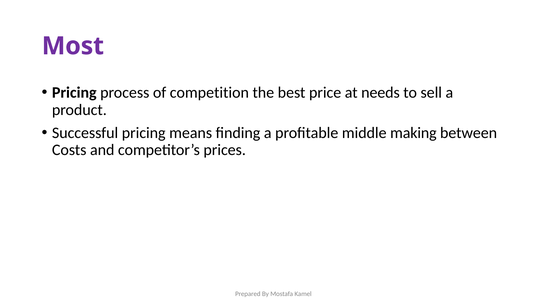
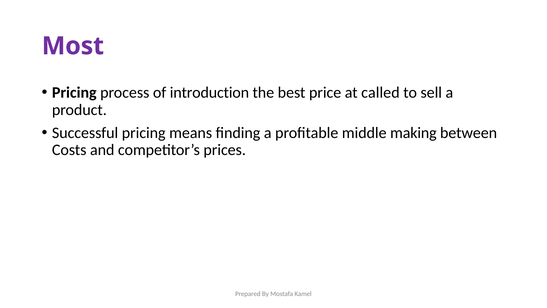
competition: competition -> introduction (209, 92)
needs: needs -> called (380, 92)
